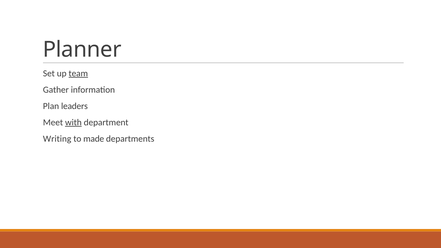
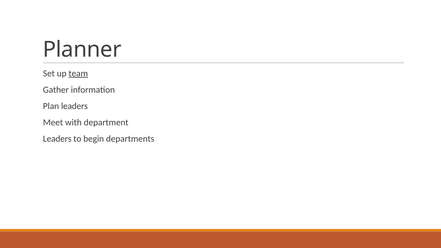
with underline: present -> none (73, 122)
Writing: Writing -> Leaders (57, 139)
made: made -> begin (94, 139)
